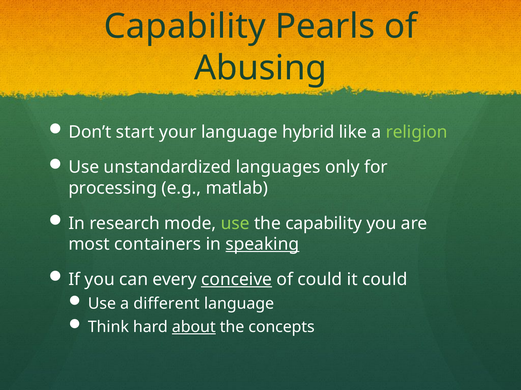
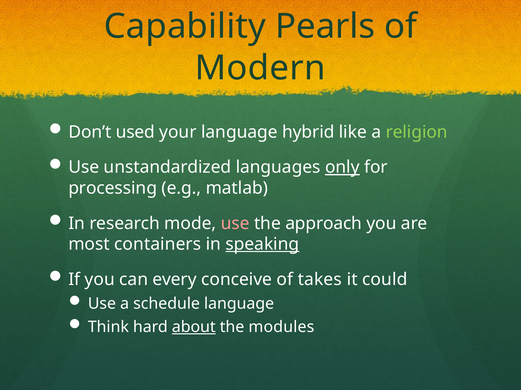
Abusing: Abusing -> Modern (260, 68)
start: start -> used (135, 132)
only underline: none -> present (342, 168)
use colour: light green -> pink (235, 224)
the capability: capability -> approach (324, 224)
conceive underline: present -> none (237, 280)
of could: could -> takes (320, 280)
different: different -> schedule (167, 304)
concepts: concepts -> modules (281, 328)
